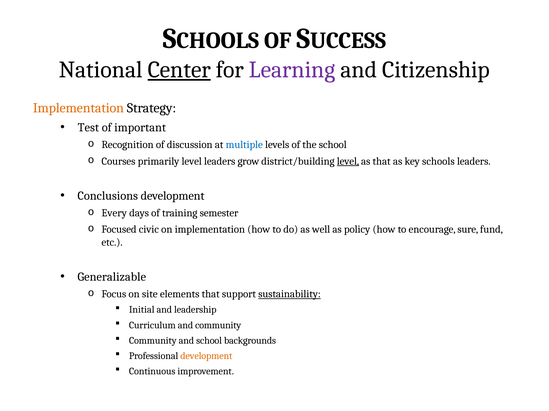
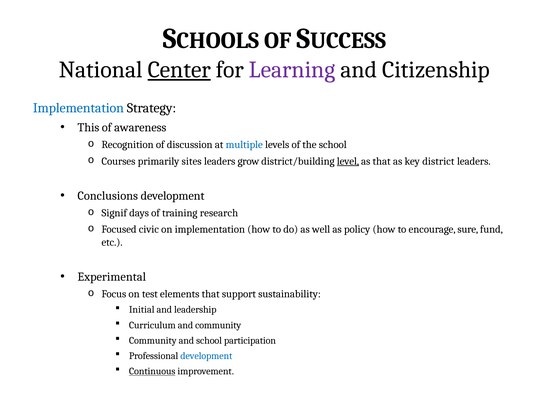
Implementation colour: orange -> blue (78, 108)
Test: Test -> This (88, 128)
important: important -> awareness (140, 128)
primarily level: level -> sites (192, 161)
schools: schools -> district (438, 161)
Every: Every -> Signif (114, 213)
semester: semester -> research (219, 213)
Generalizable: Generalizable -> Experimental (112, 277)
site: site -> test (150, 294)
sustainability underline: present -> none (290, 294)
backgrounds: backgrounds -> participation (250, 341)
development colour: orange -> blue (206, 357)
Continuous underline: none -> present (152, 372)
